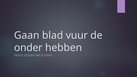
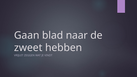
vuur: vuur -> naar (77, 35)
onder: onder -> zweet (28, 48)
